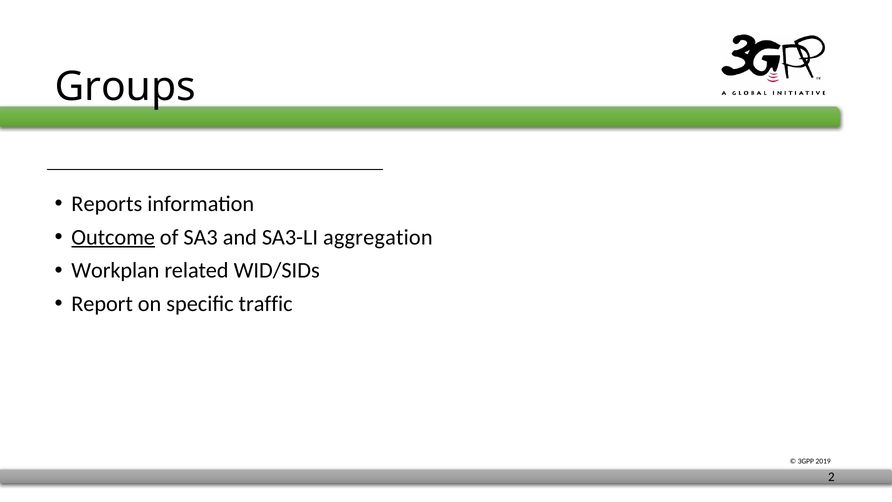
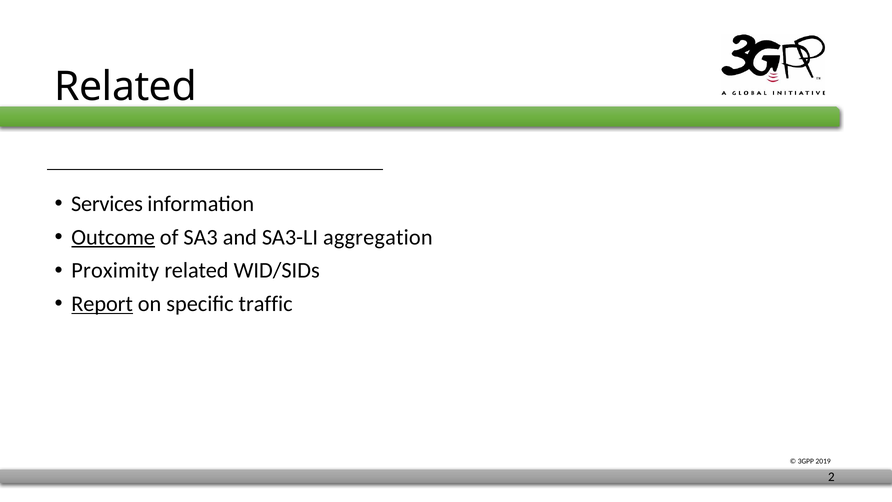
Groups: Groups -> Related (125, 87)
Reports: Reports -> Services (107, 204)
Workplan: Workplan -> Proximity (115, 270)
Report underline: none -> present (102, 304)
